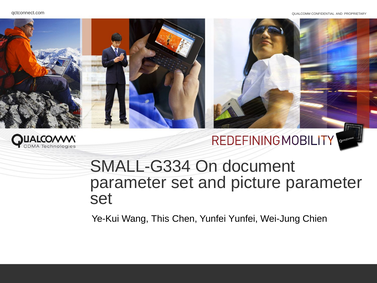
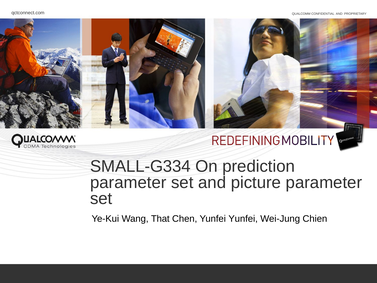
document: document -> prediction (259, 166)
This: This -> That (160, 219)
